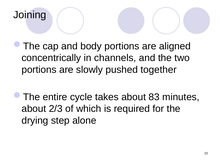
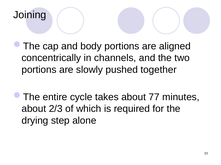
83: 83 -> 77 (154, 97)
